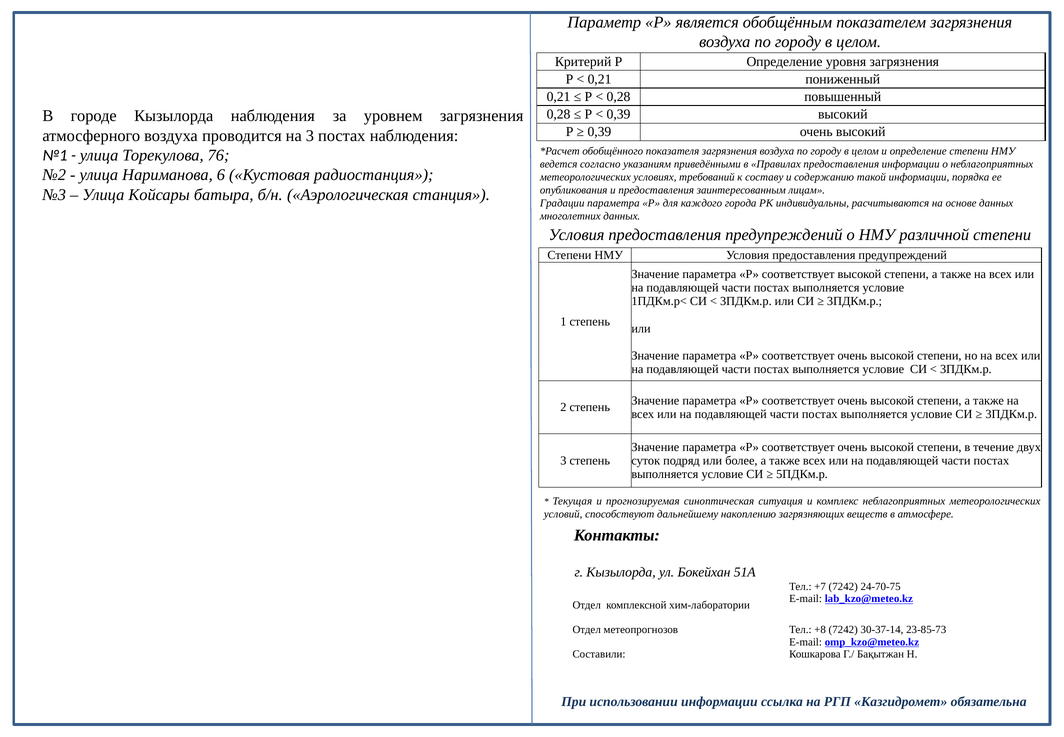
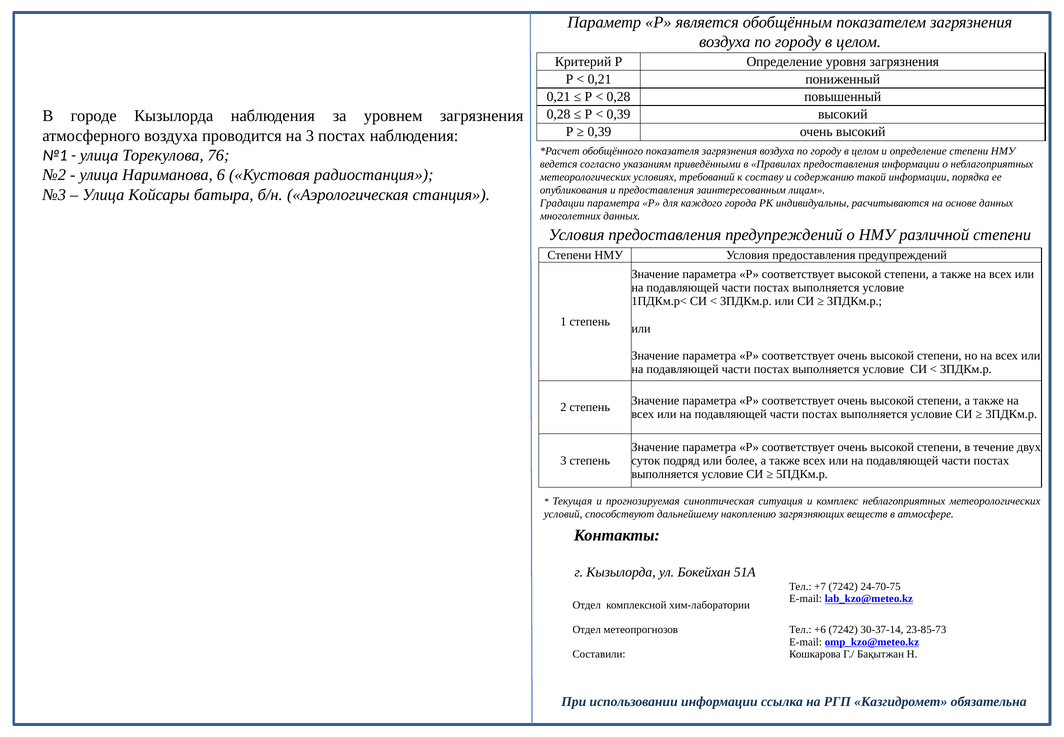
+8: +8 -> +6 (820, 629)
